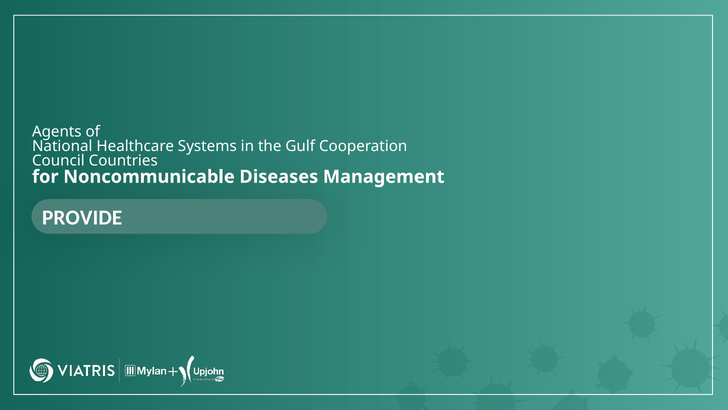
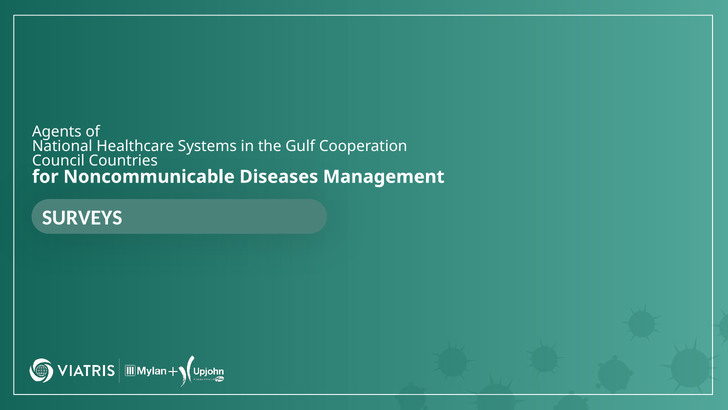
PROVIDE: PROVIDE -> SURVEYS (82, 218)
